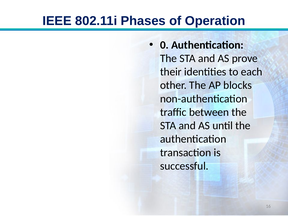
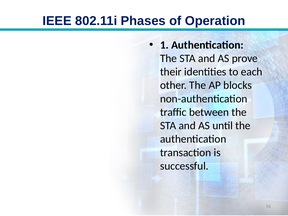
0: 0 -> 1 (164, 45)
